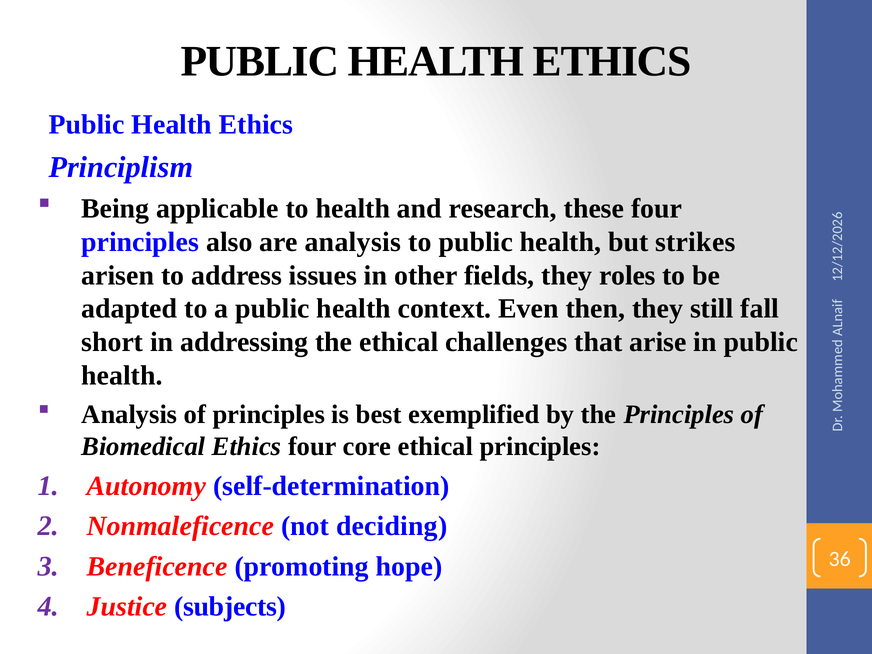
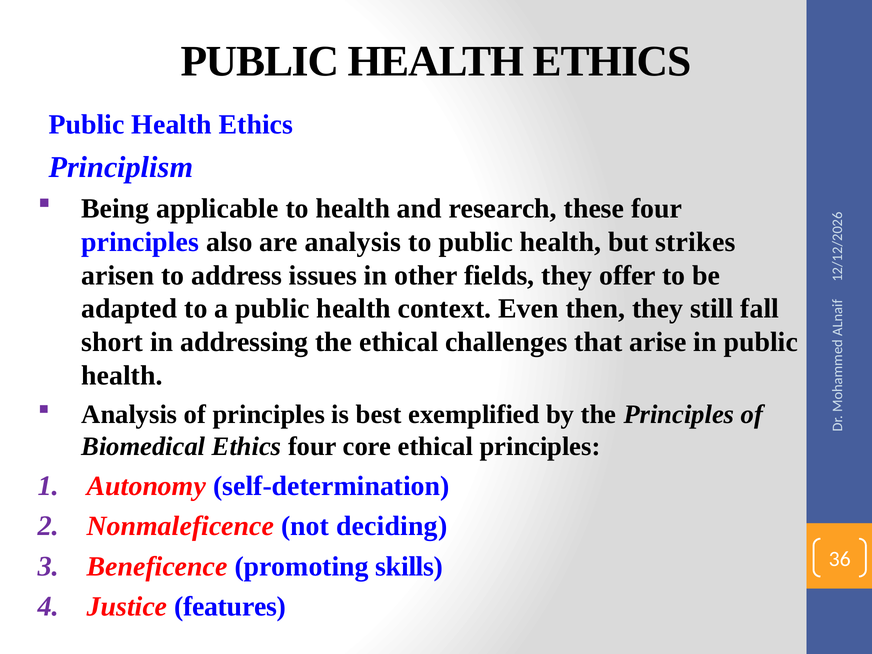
roles: roles -> offer (627, 275)
hope: hope -> skills (409, 566)
subjects: subjects -> features (230, 607)
